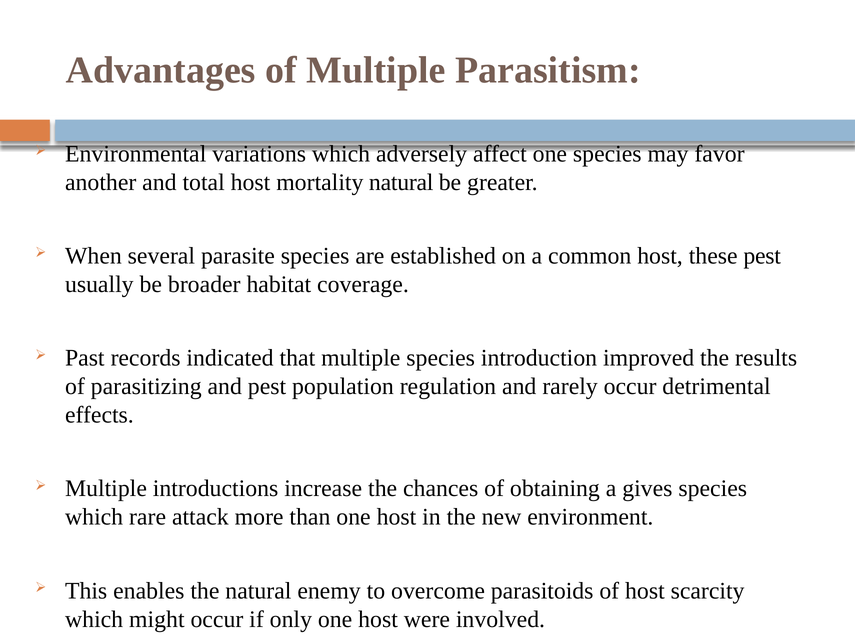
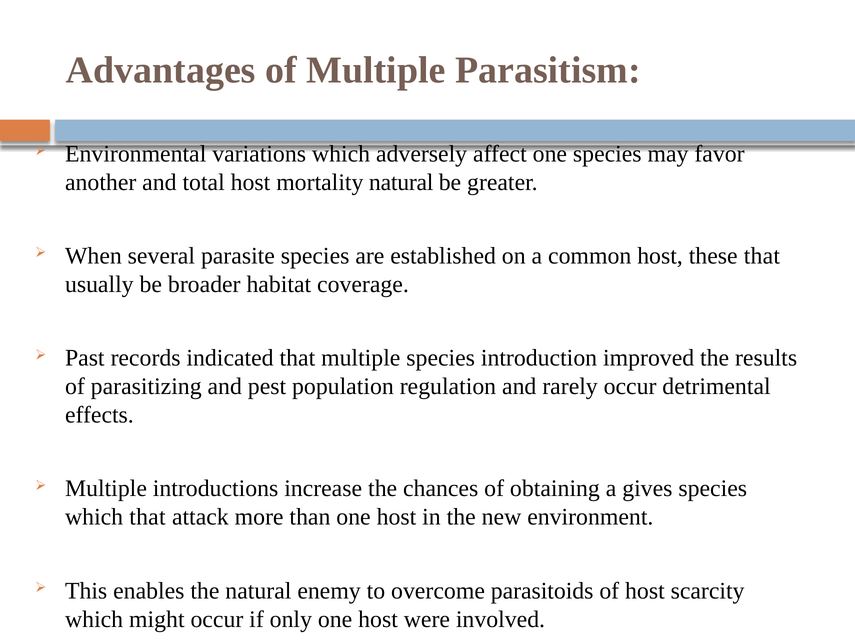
these pest: pest -> that (762, 256)
which rare: rare -> that (147, 517)
